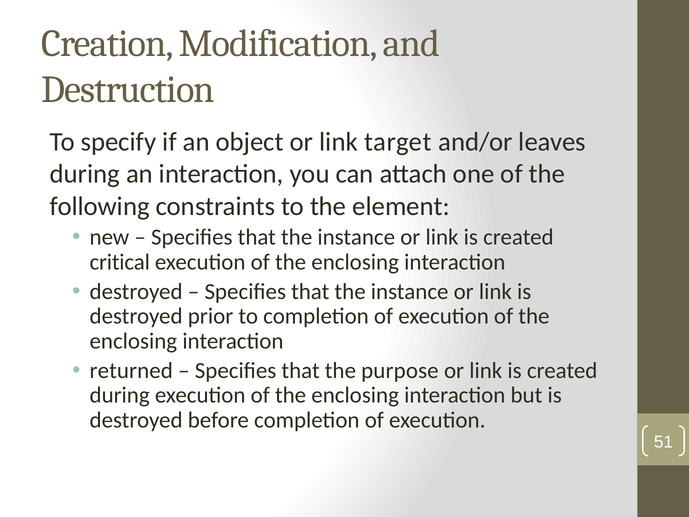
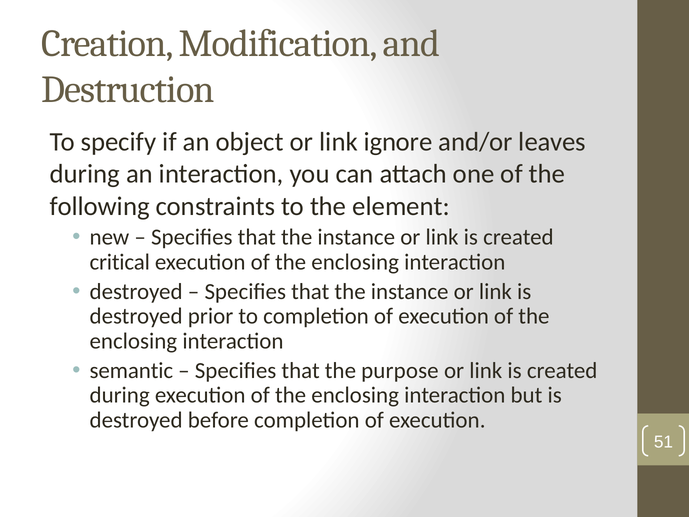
target: target -> ignore (398, 142)
returned: returned -> semantic (131, 370)
